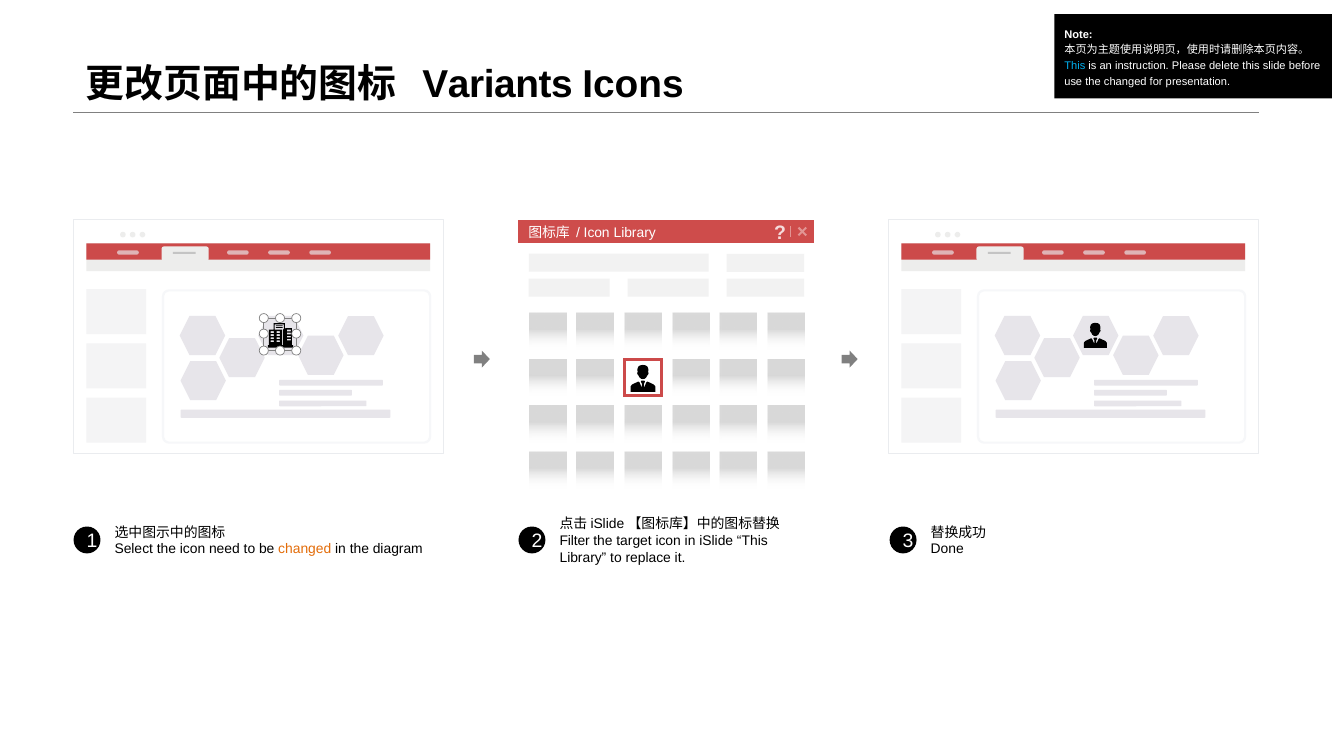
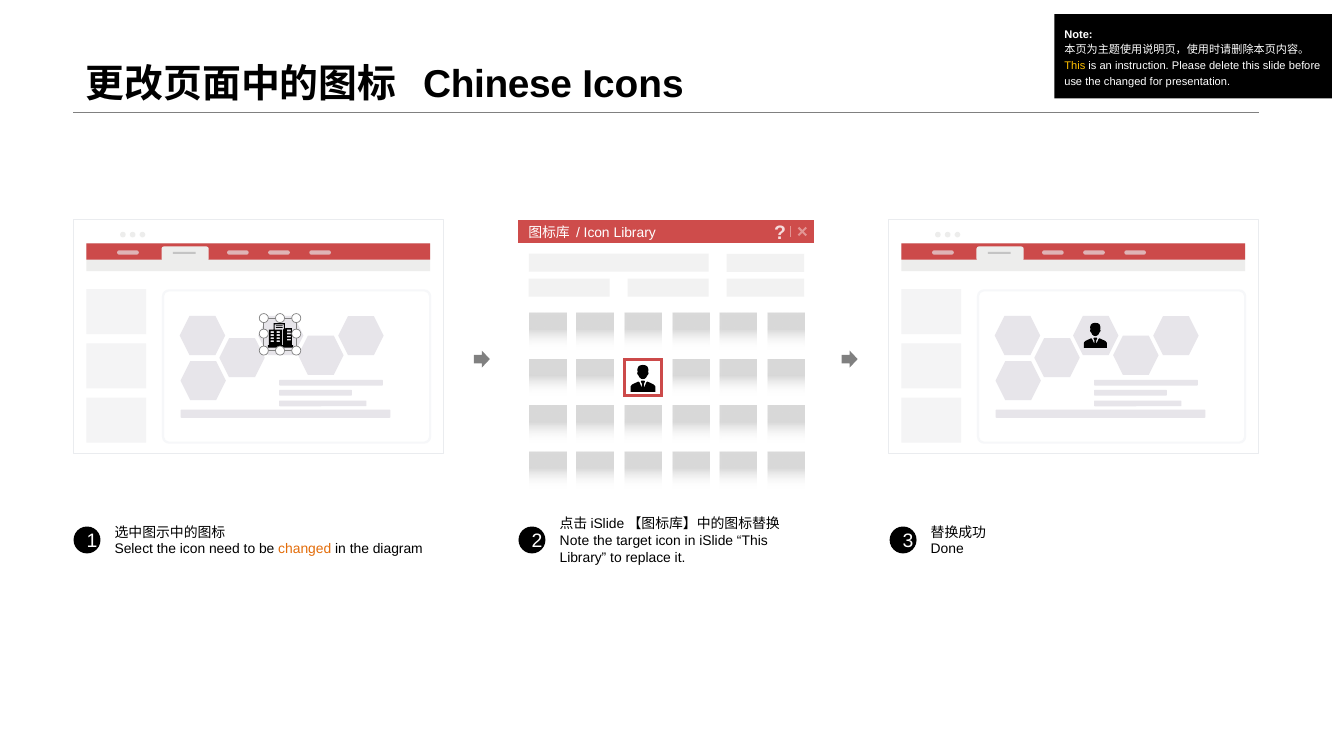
This colour: light blue -> yellow (1075, 66)
Variants: Variants -> Chinese (498, 85)
Filter: Filter -> Note (575, 541)
